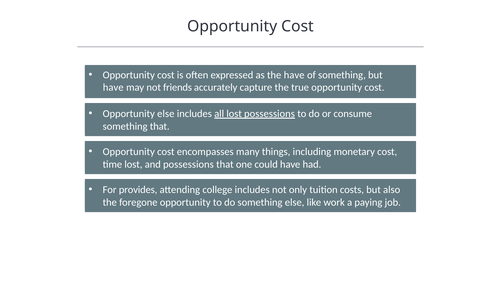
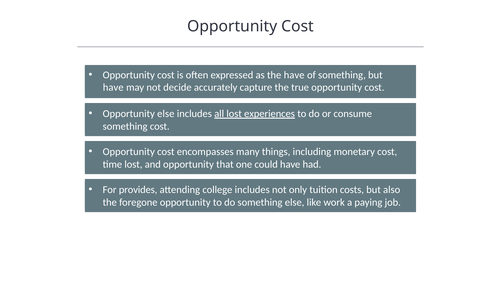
friends: friends -> decide (177, 87)
lost possessions: possessions -> experiences (270, 114)
something that: that -> cost (160, 126)
and possessions: possessions -> opportunity (188, 164)
